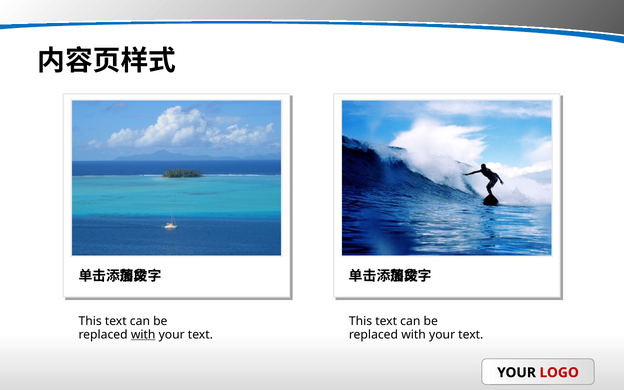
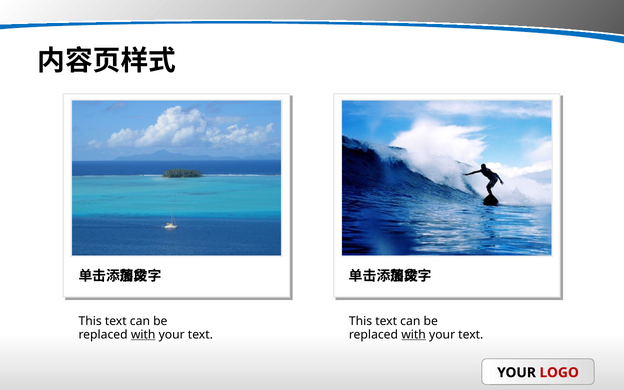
with underline: none -> present (414, 335)
